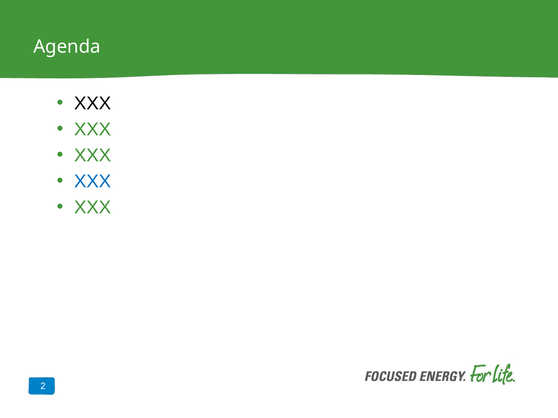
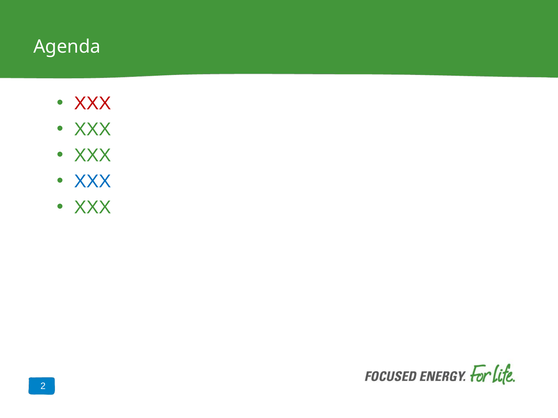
XXX colour: black -> red (93, 104)
